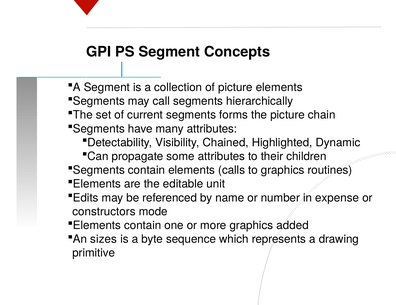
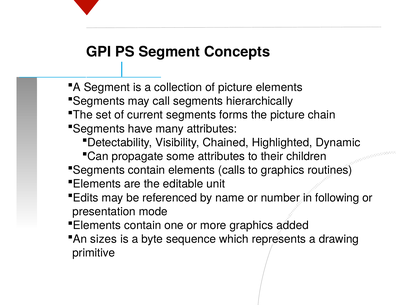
expense: expense -> following (337, 198)
constructors: constructors -> presentation (104, 212)
